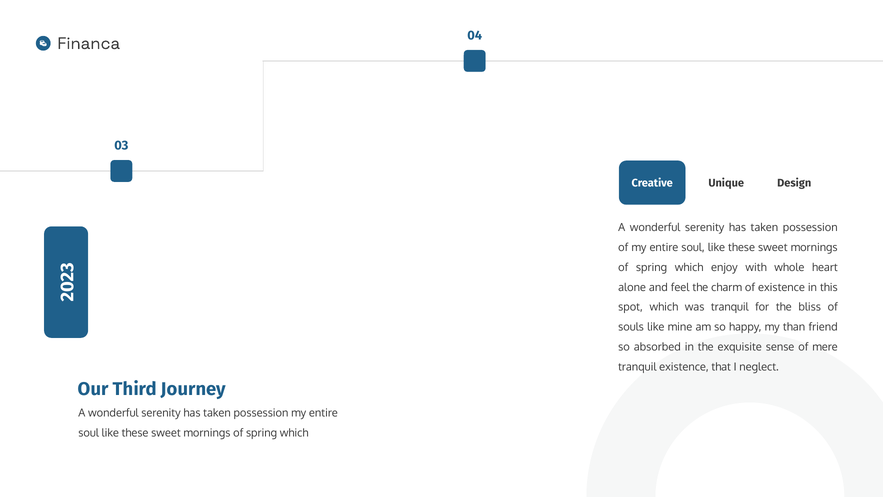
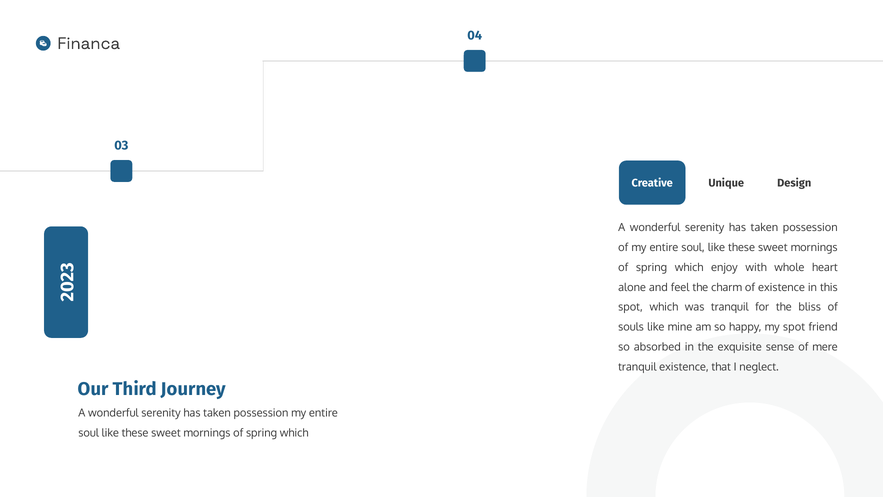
my than: than -> spot (794, 327)
